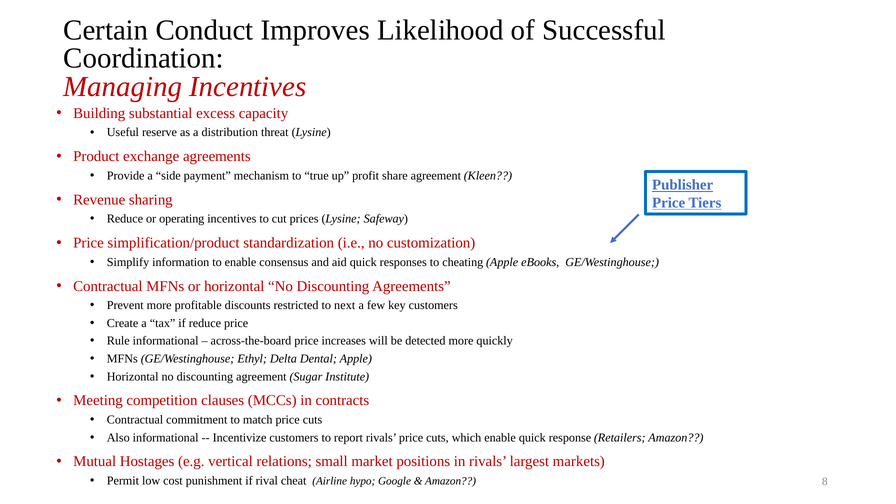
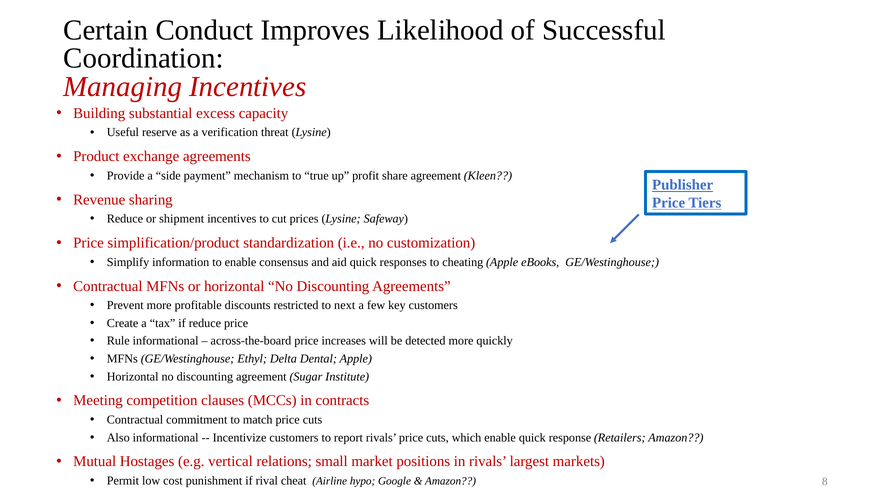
distribution: distribution -> verification (230, 132)
operating: operating -> shipment (182, 219)
